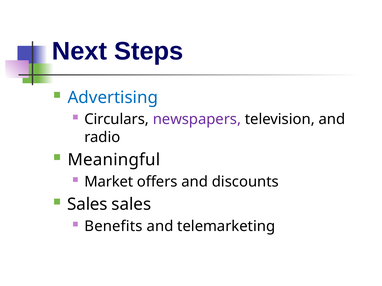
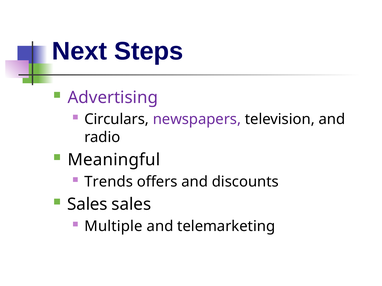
Advertising colour: blue -> purple (113, 98)
Market: Market -> Trends (109, 182)
Benefits: Benefits -> Multiple (114, 227)
